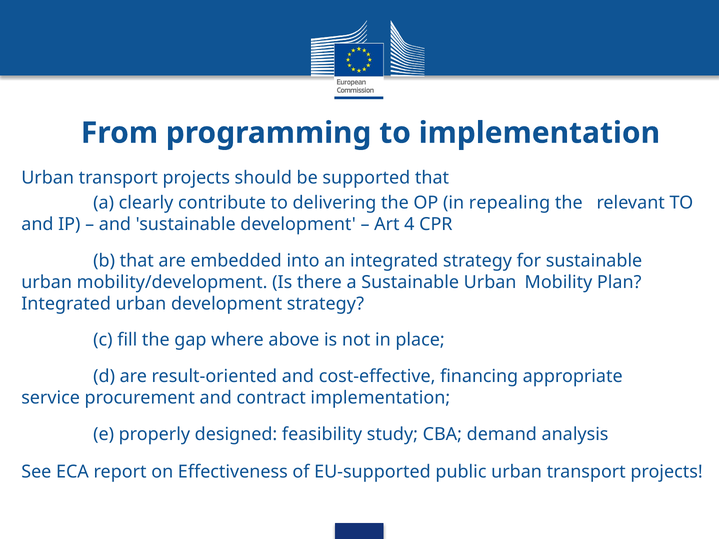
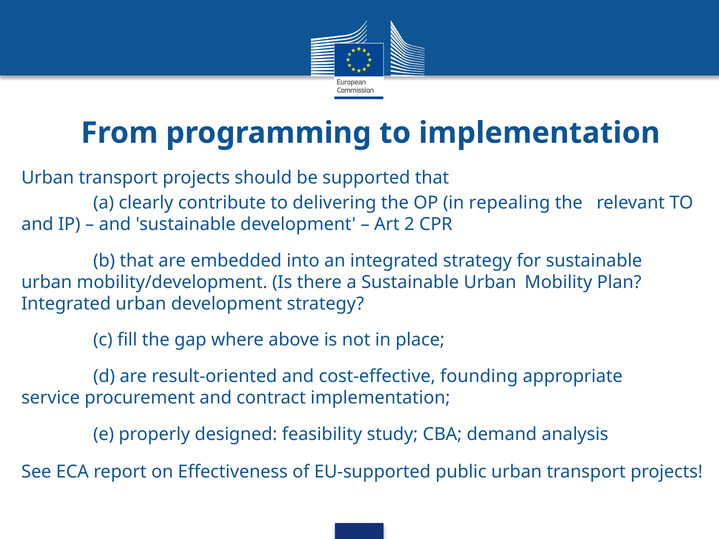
4: 4 -> 2 (409, 224)
financing: financing -> founding (479, 377)
